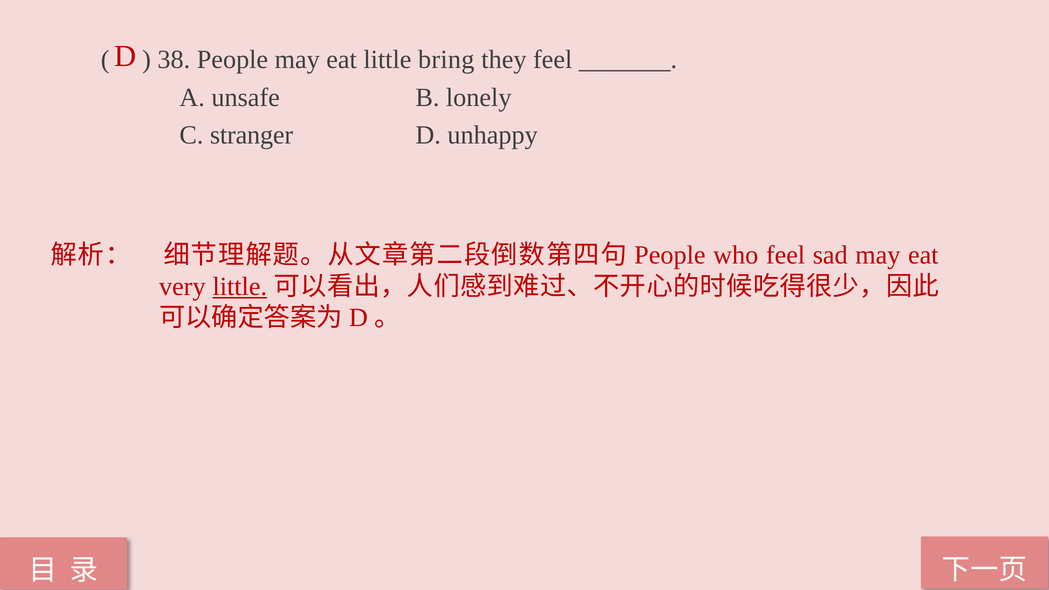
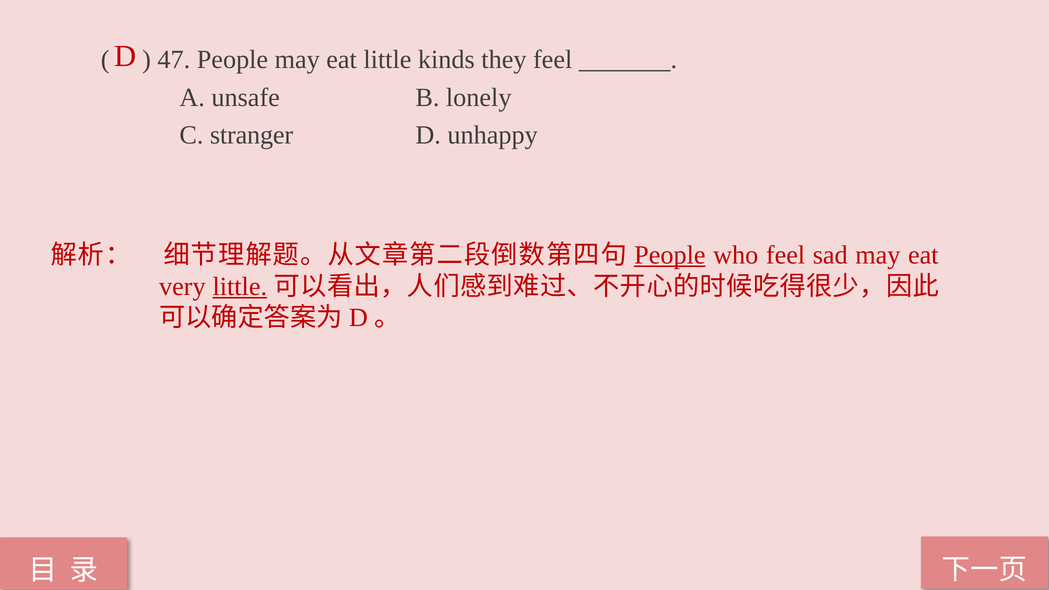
38: 38 -> 47 (174, 60)
bring: bring -> kinds (446, 60)
People underline: none -> present (670, 255)
